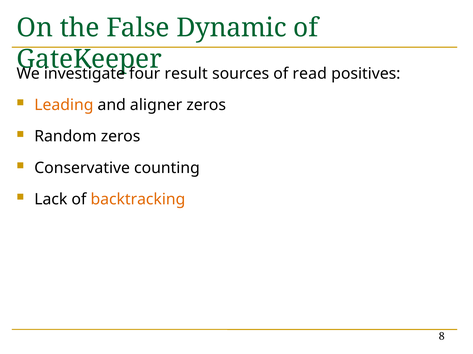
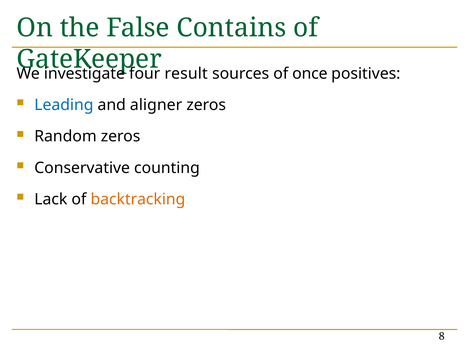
Dynamic: Dynamic -> Contains (231, 28)
read: read -> once (310, 74)
Leading colour: orange -> blue (64, 105)
